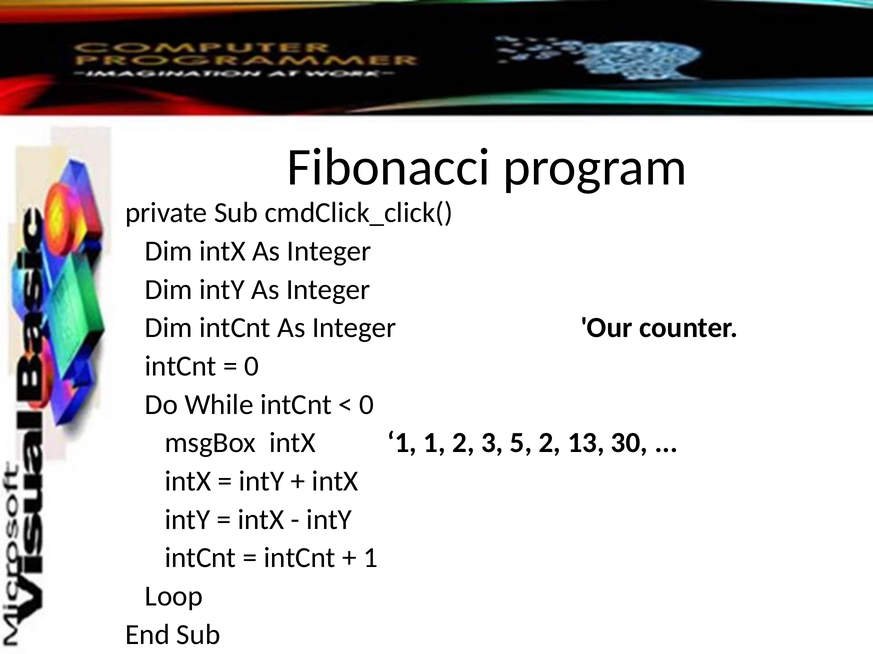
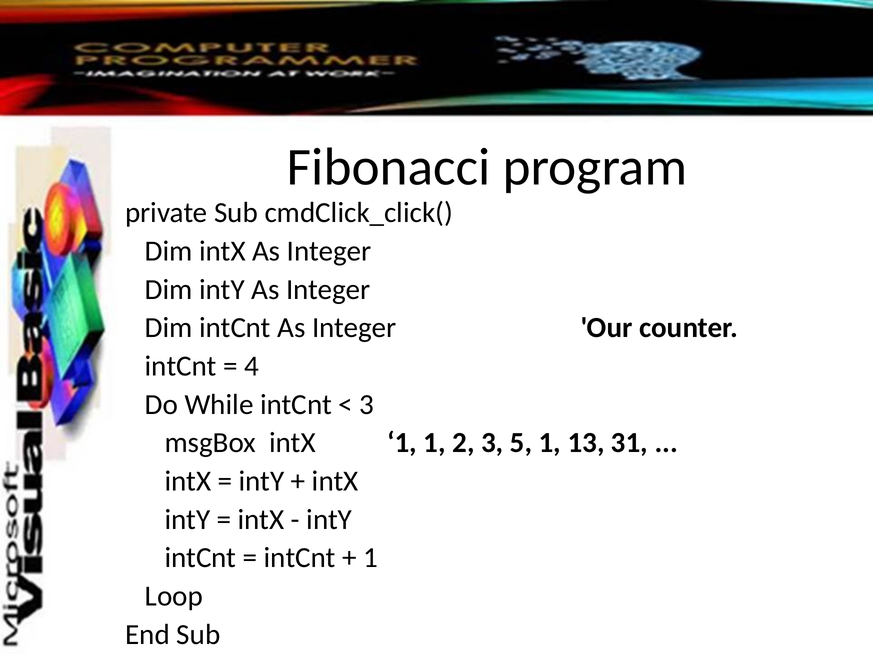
0: 0 -> 4 (251, 367)
0: 0 -> 3 (367, 405)
5 2: 2 -> 1 (550, 443)
30: 30 -> 31 (629, 443)
